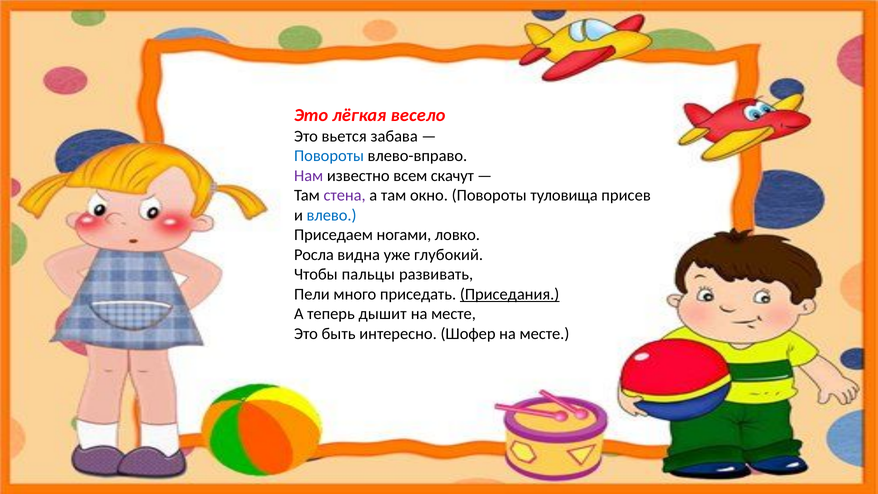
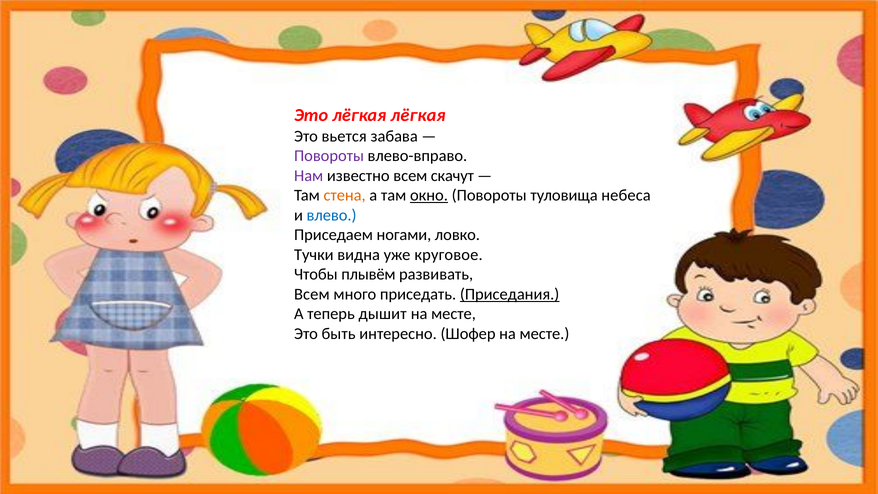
лёгкая весело: весело -> лёгкая (418, 115)
Повороты colour: blue -> purple (329, 156)
стена colour: purple -> orange (345, 195)
окно underline: none -> present (429, 195)
присев: присев -> небеса (626, 195)
Росла: Росла -> Тучки (314, 255)
глубокий: глубокий -> круговое (449, 255)
пальцы: пальцы -> плывём (368, 274)
Пели: Пели -> Всем (312, 294)
